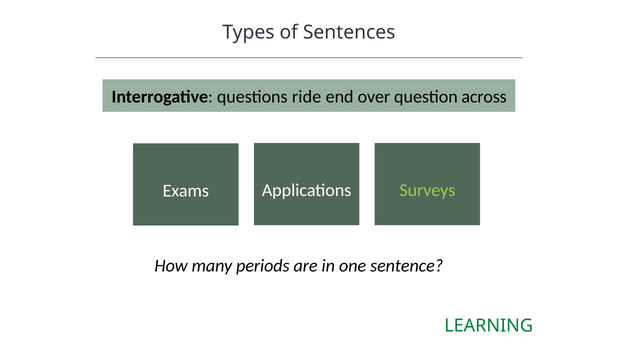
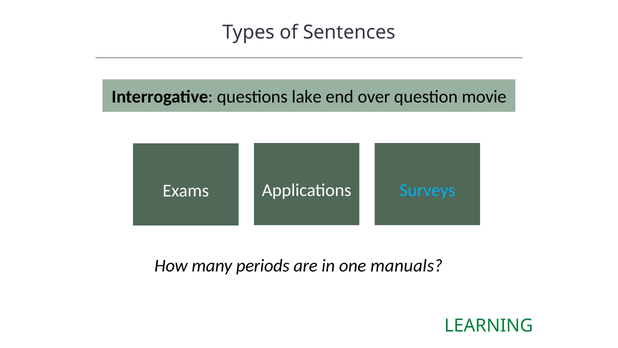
ride: ride -> lake (307, 97)
across: across -> movie (484, 97)
Surveys colour: light green -> light blue (427, 190)
sentence: sentence -> manuals (407, 266)
